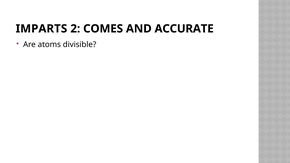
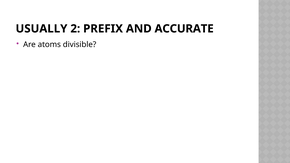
IMPARTS: IMPARTS -> USUALLY (41, 29)
COMES: COMES -> PREFIX (103, 29)
